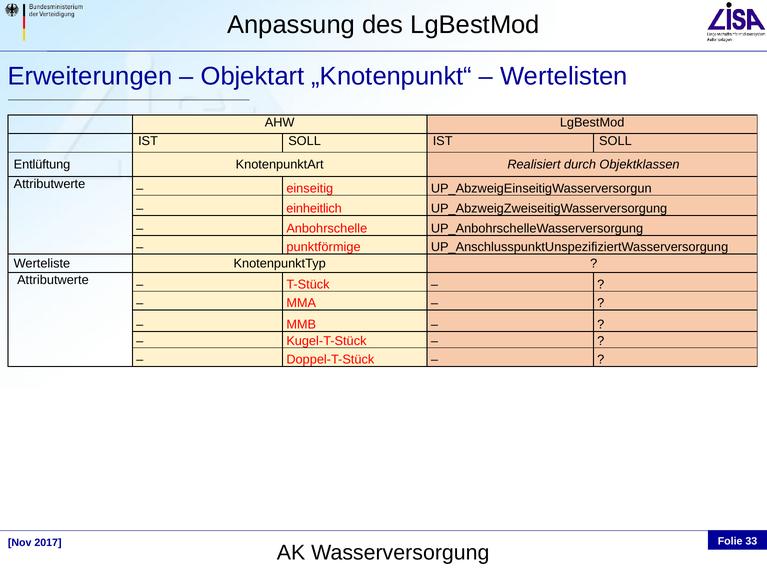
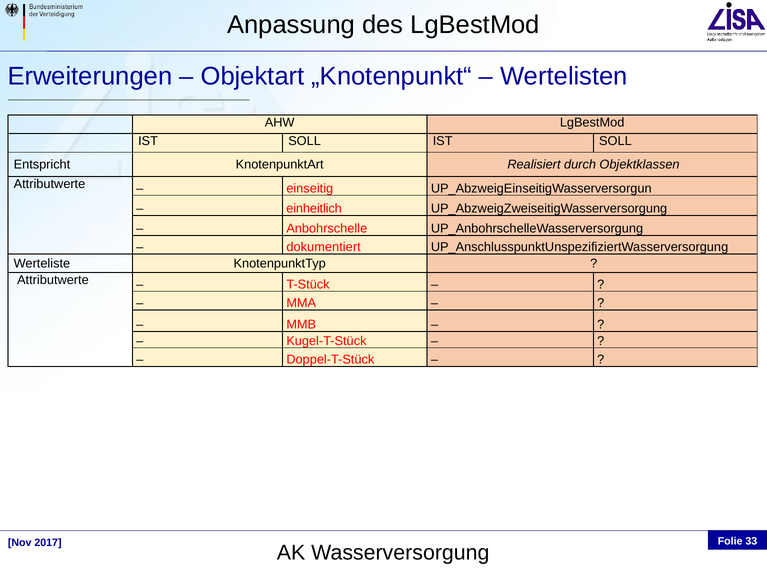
Entlüftung: Entlüftung -> Entspricht (42, 165)
punktförmige: punktförmige -> dokumentiert (324, 247)
